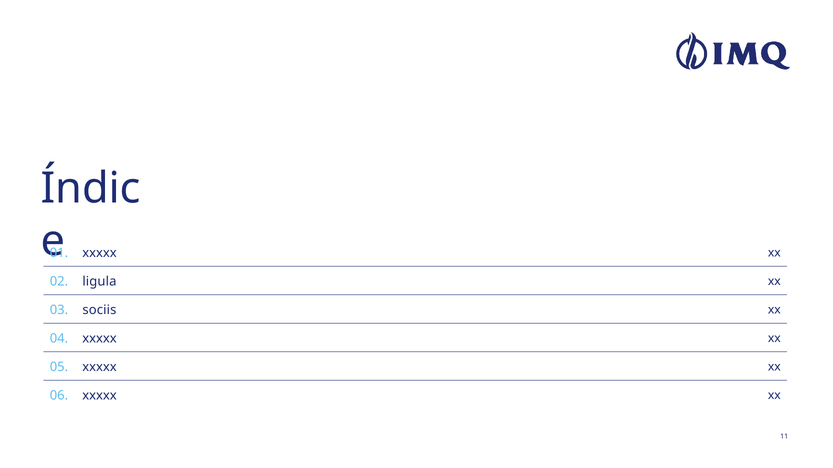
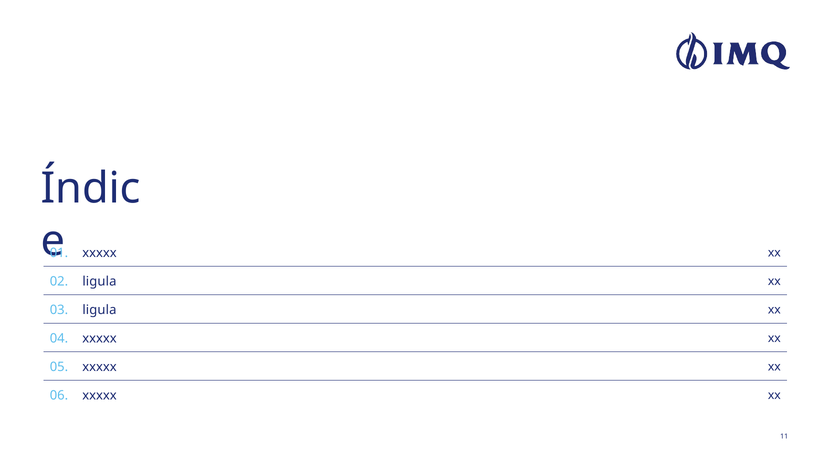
03 sociis: sociis -> ligula (99, 310)
